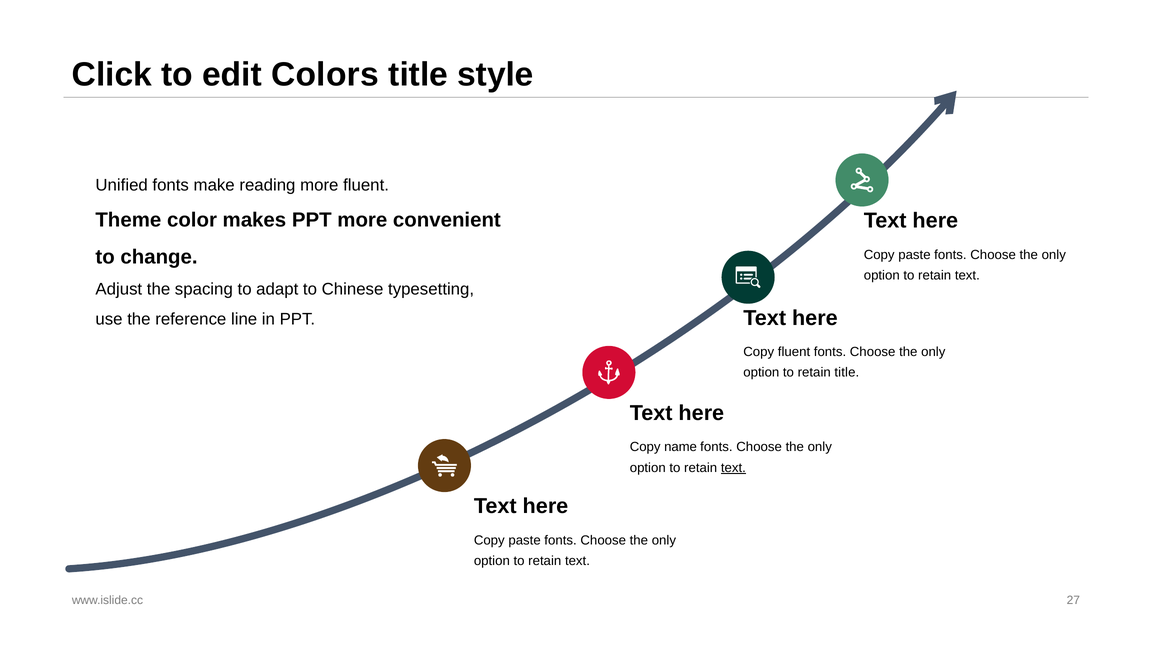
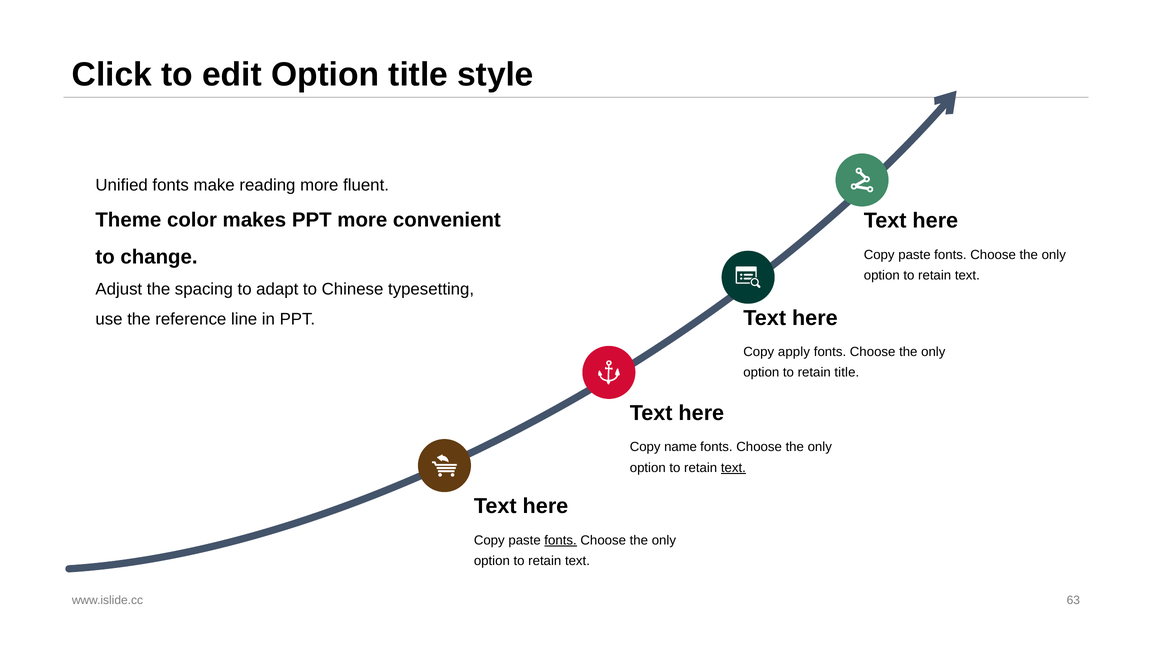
edit Colors: Colors -> Option (325, 74)
Copy fluent: fluent -> apply (794, 352)
fonts underline: none -> present (561, 540)
27: 27 -> 63 (1073, 600)
